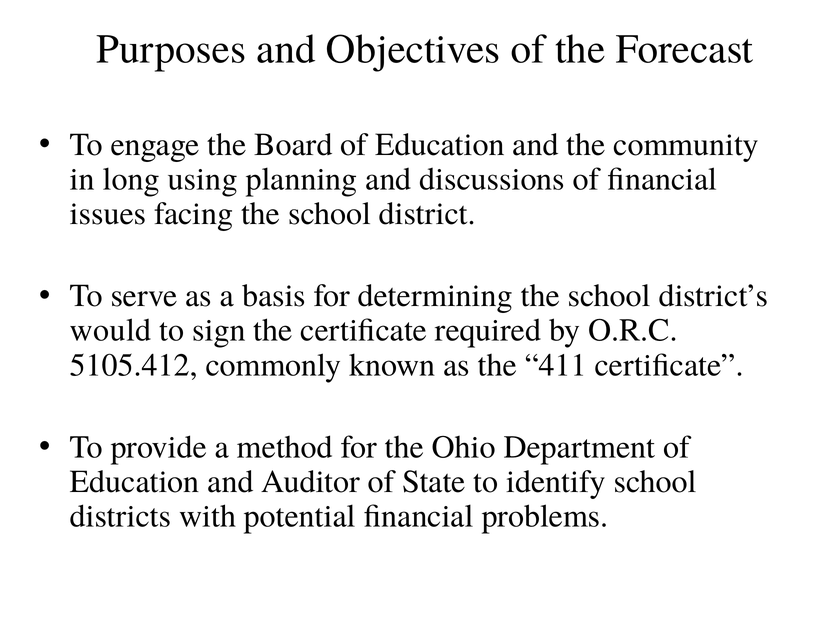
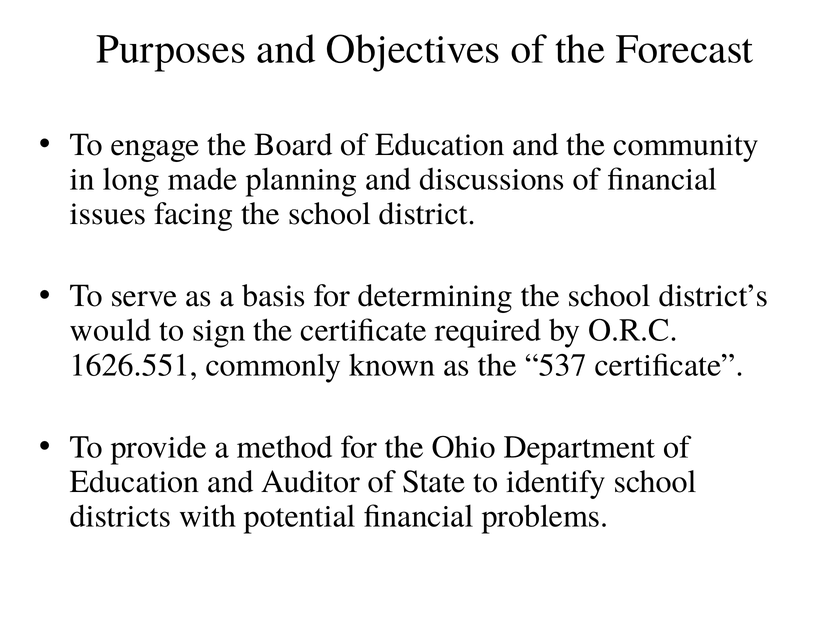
using: using -> made (202, 179)
5105.412: 5105.412 -> 1626.551 (134, 365)
411: 411 -> 537 (556, 365)
